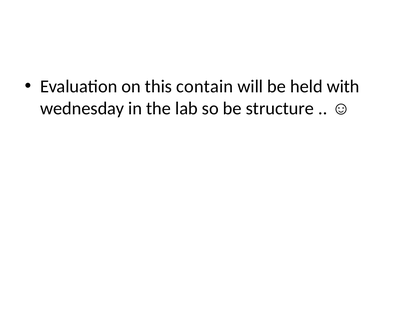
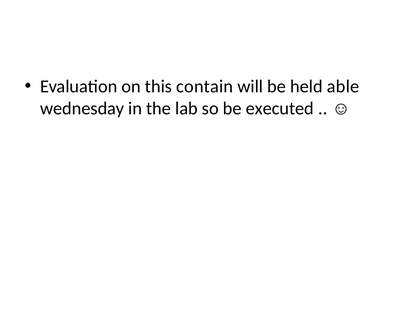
with: with -> able (343, 86)
structure: structure -> executed (280, 108)
